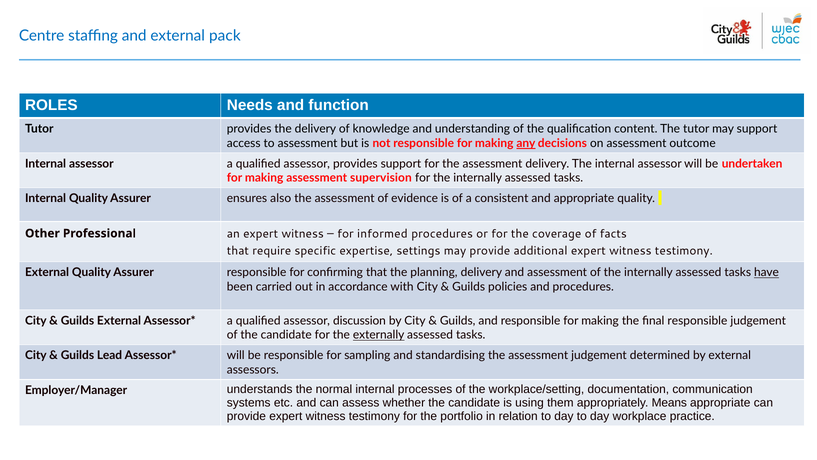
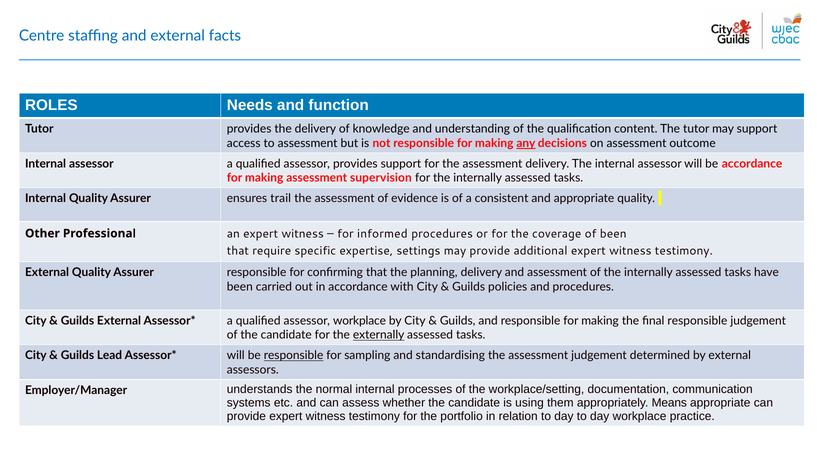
pack: pack -> facts (225, 36)
be undertaken: undertaken -> accordance (752, 164)
also: also -> trail (281, 198)
of facts: facts -> been (613, 234)
have underline: present -> none (766, 272)
assessor discussion: discussion -> workplace (359, 320)
responsible underline: none -> present (294, 355)
